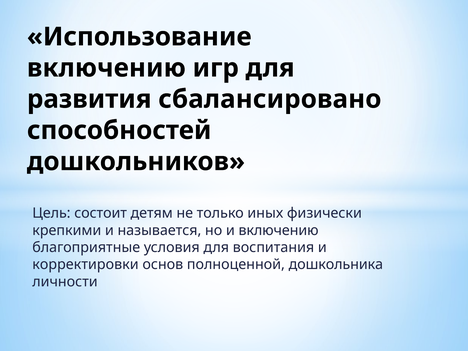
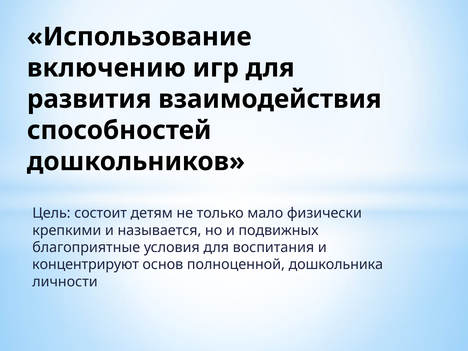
сбалансировано: сбалансировано -> взаимодействия (270, 99)
иных: иных -> мало (265, 213)
и включению: включению -> подвижных (279, 230)
корректировки: корректировки -> концентрируют (86, 265)
